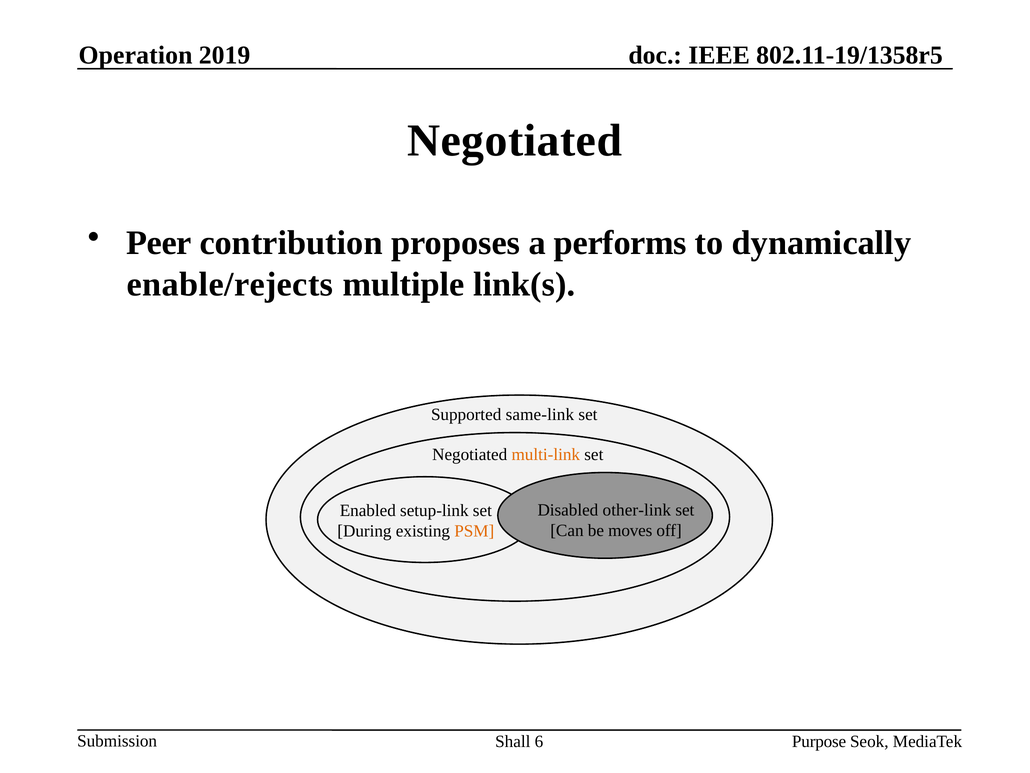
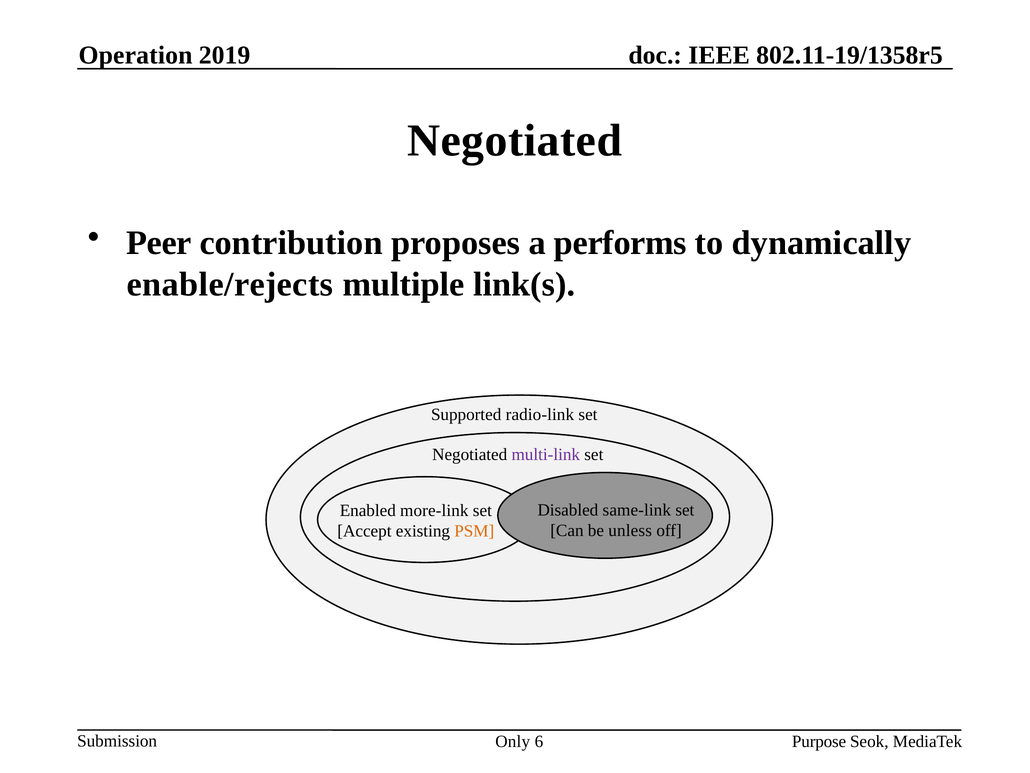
same-link: same-link -> radio-link (540, 414)
multi-link colour: orange -> purple (546, 454)
other-link: other-link -> same-link (637, 510)
setup-link: setup-link -> more-link (434, 510)
moves: moves -> unless (630, 530)
During: During -> Accept (364, 531)
Shall: Shall -> Only (513, 741)
